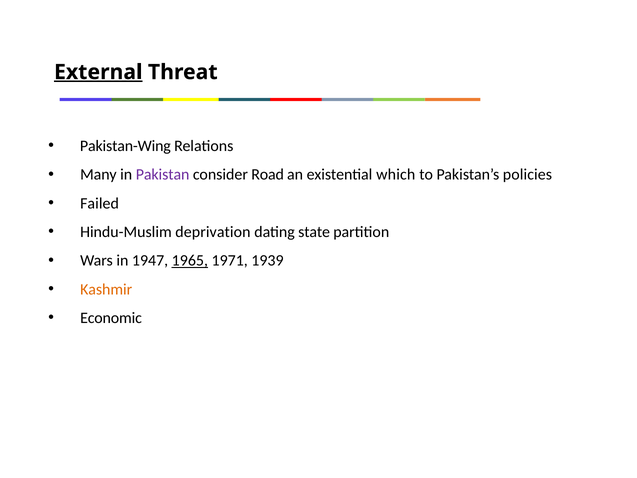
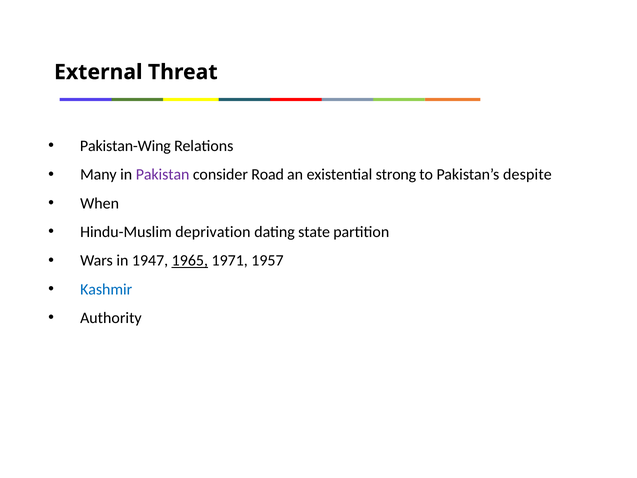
External underline: present -> none (98, 72)
which: which -> strong (396, 175)
policies: policies -> despite (527, 175)
Failed: Failed -> When (100, 203)
1939: 1939 -> 1957 (267, 261)
Kashmir colour: orange -> blue (106, 289)
Economic: Economic -> Authority (111, 318)
